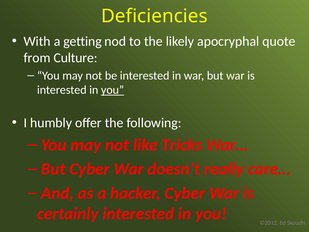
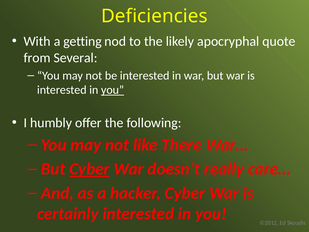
Culture: Culture -> Several (76, 58)
Tricks: Tricks -> There (182, 145)
Cyber underline: none -> present (90, 169)
